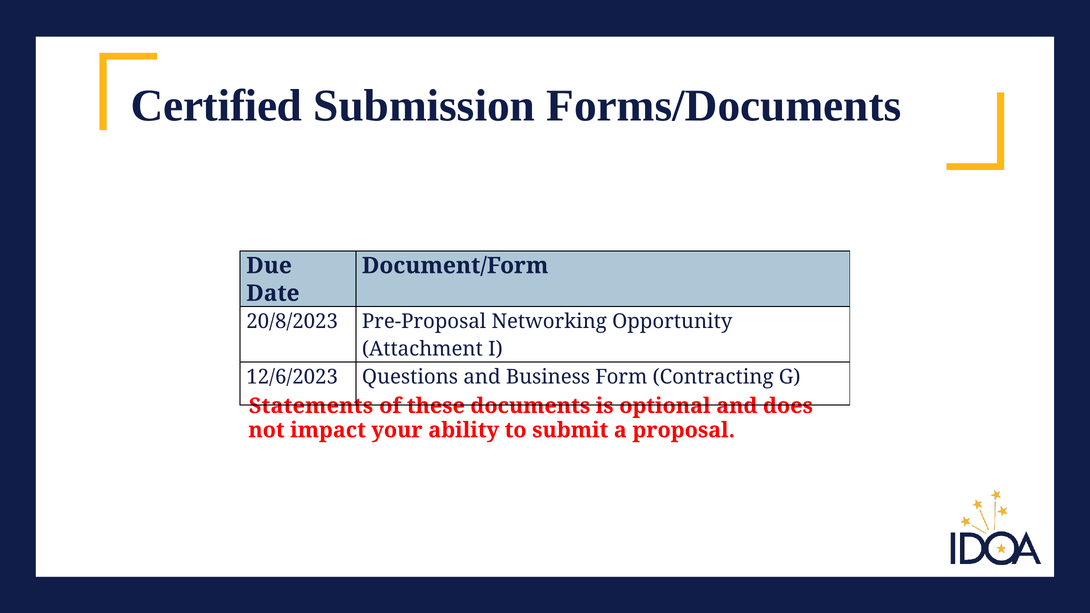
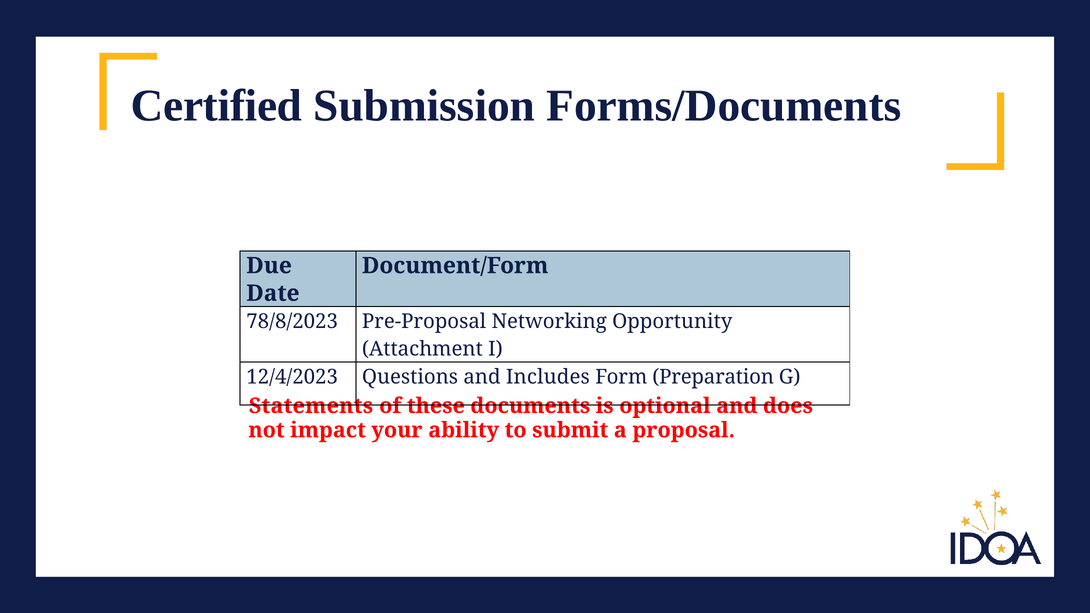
20/8/2023: 20/8/2023 -> 78/8/2023 (292, 322)
12/6/2023: 12/6/2023 -> 12/4/2023 (292, 377)
Business: Business -> Includes (548, 377)
Contracting: Contracting -> Preparation (713, 377)
